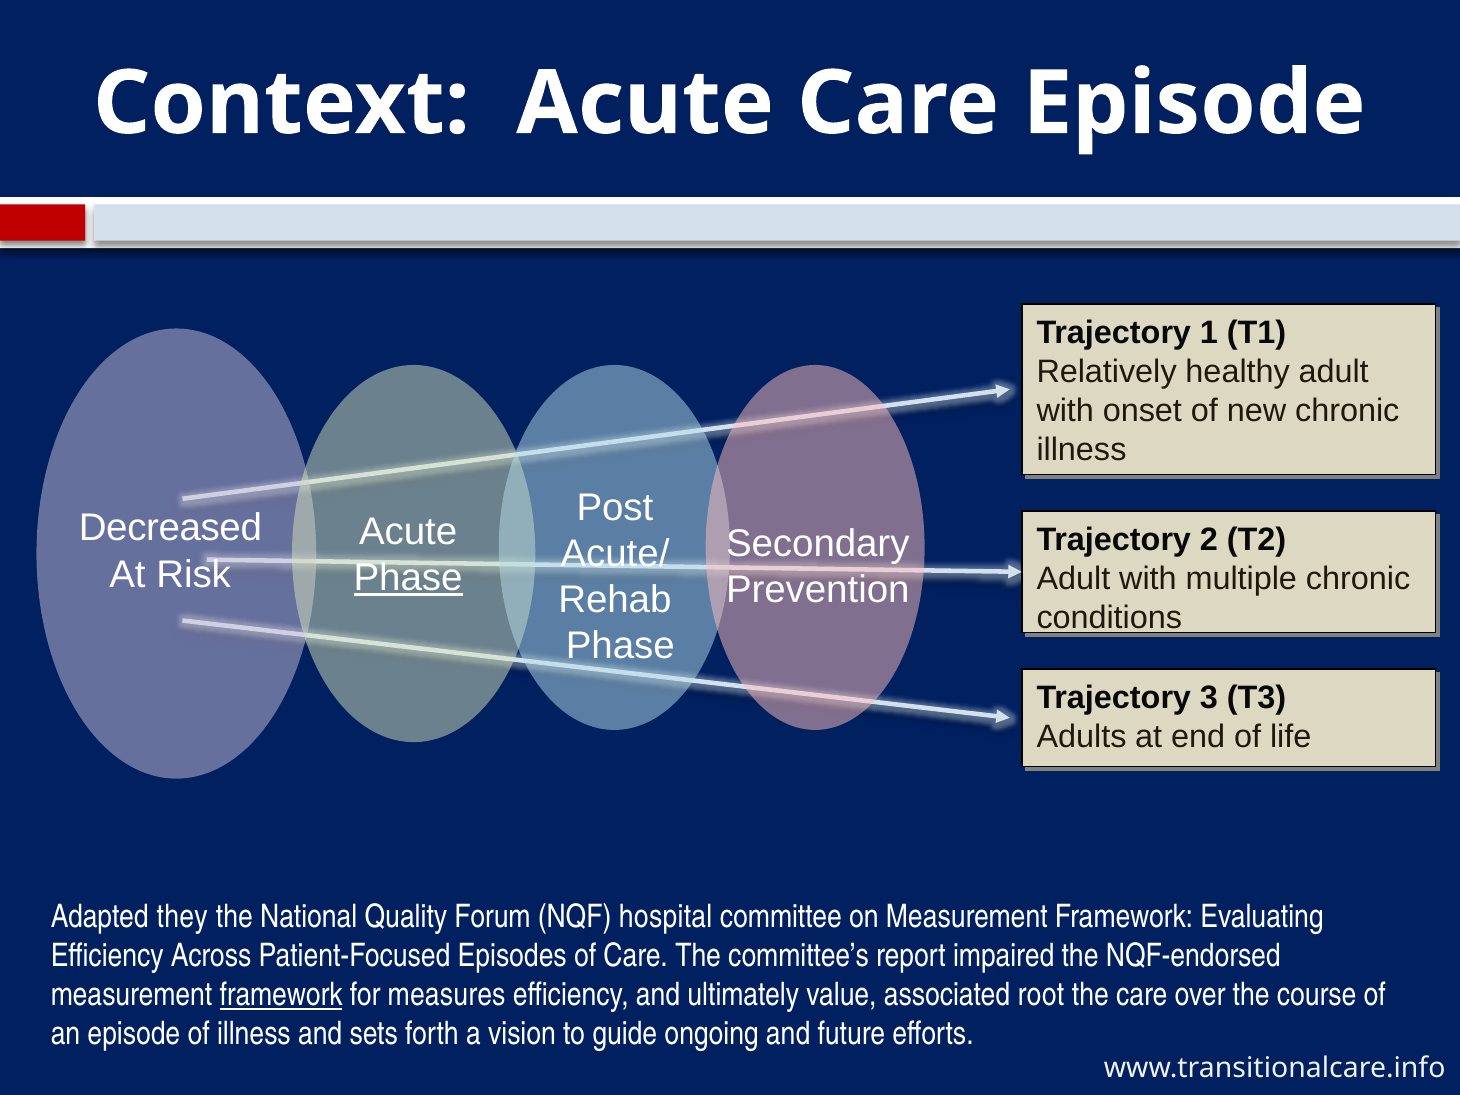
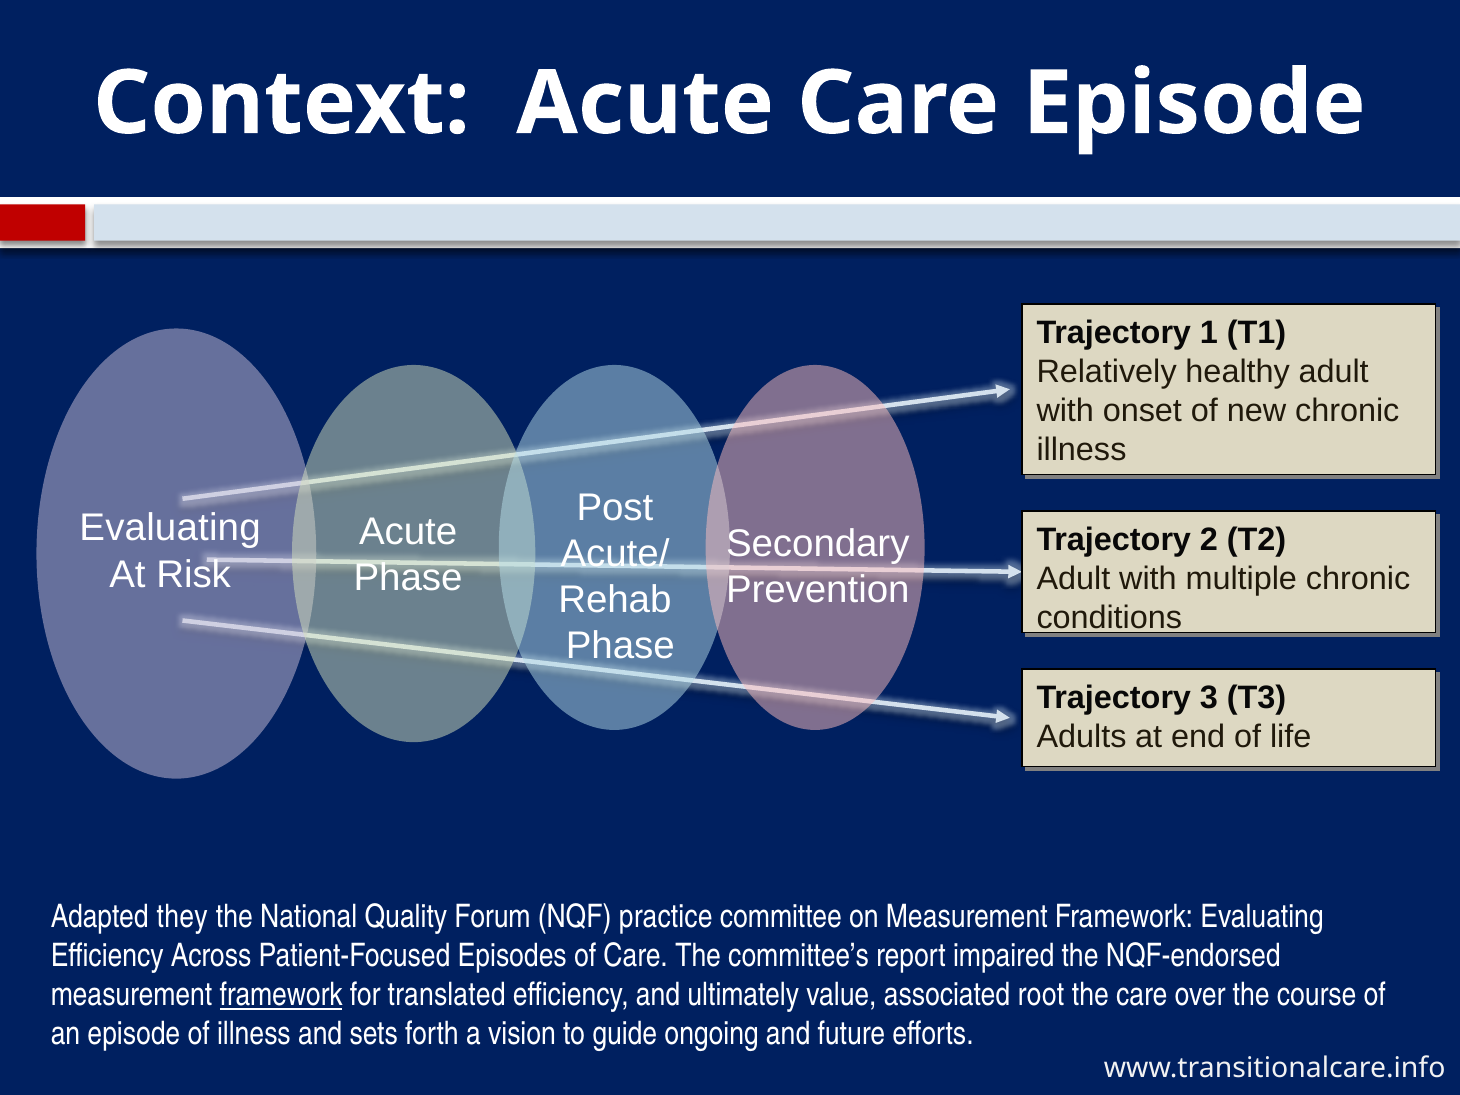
Decreased: Decreased -> Evaluating (170, 528)
Phase underline: present -> none (408, 578)
hospital: hospital -> practice (666, 917)
measures: measures -> translated (447, 995)
